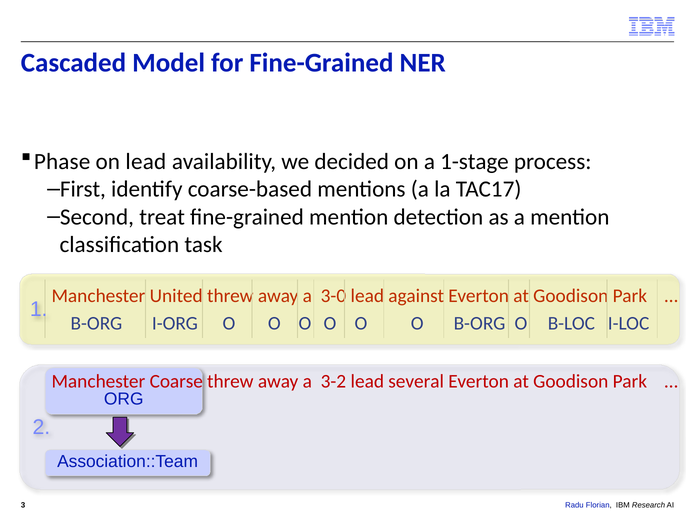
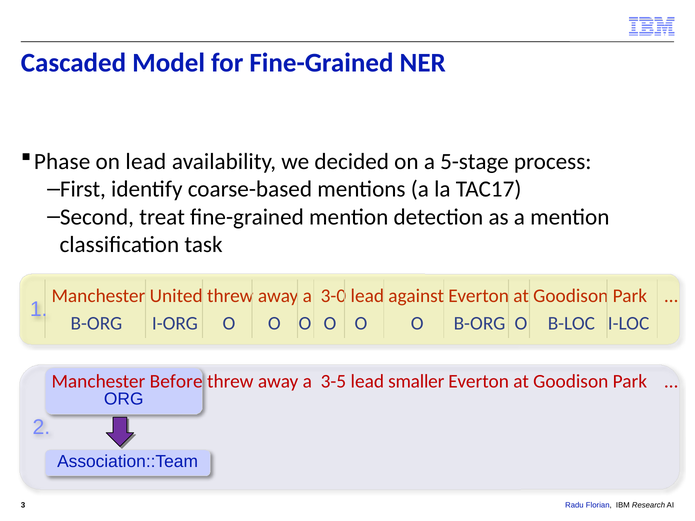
1-stage: 1-stage -> 5-stage (474, 162)
Coarse: Coarse -> Before (176, 381)
3-2: 3-2 -> 3-5 (333, 381)
several: several -> smaller (416, 381)
